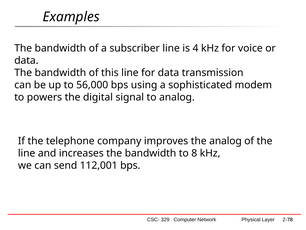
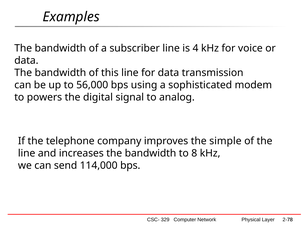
the analog: analog -> simple (225, 141)
112,001: 112,001 -> 114,000 (99, 165)
